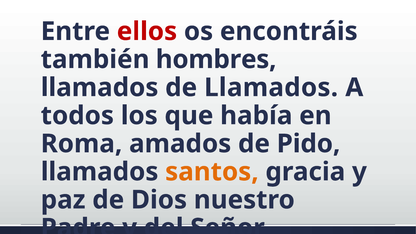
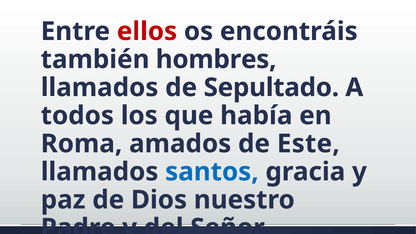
de Llamados: Llamados -> Sepultado (271, 88)
Pido: Pido -> Este (308, 144)
santos colour: orange -> blue (212, 172)
